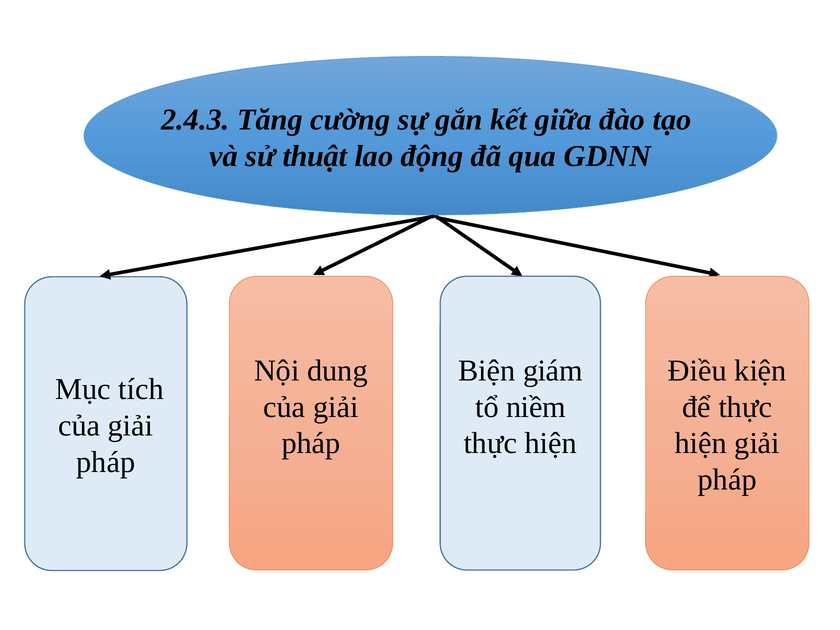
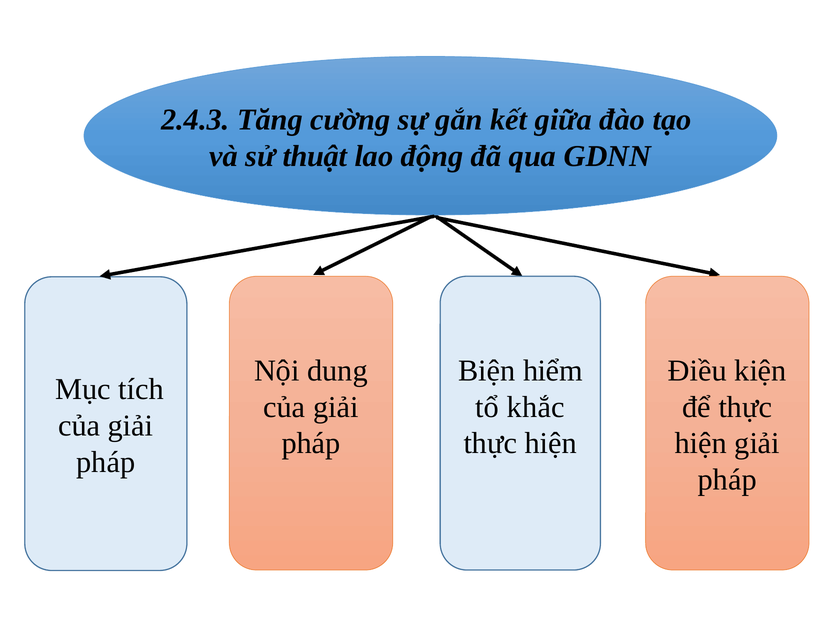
giám: giám -> hiểm (553, 371)
niềm: niềm -> khắc (536, 407)
